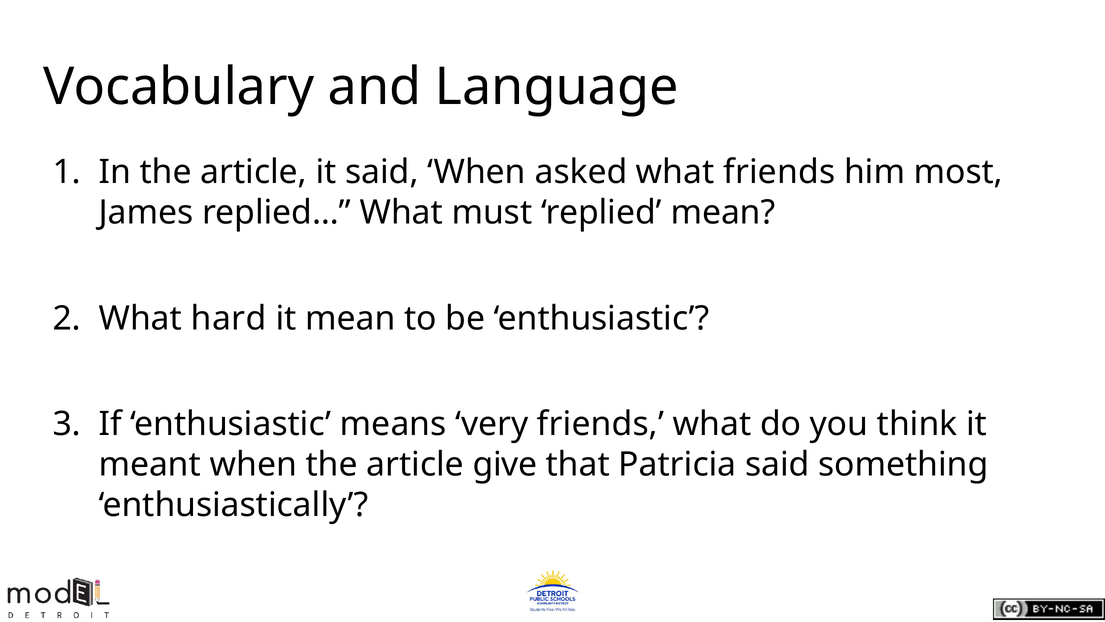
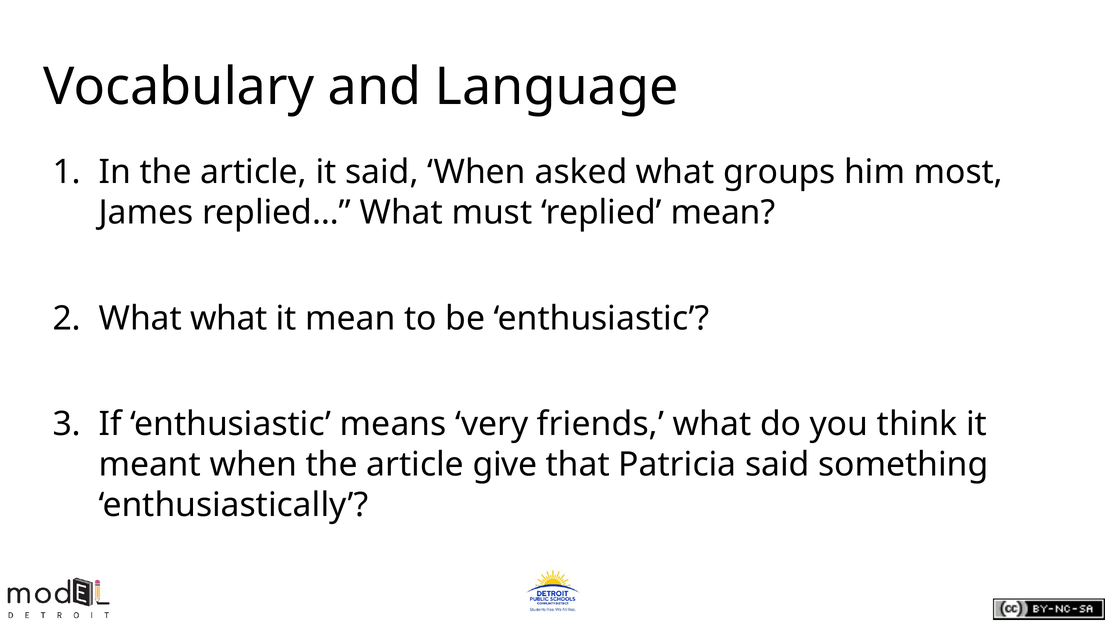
what friends: friends -> groups (779, 172)
What hard: hard -> what (229, 318)
